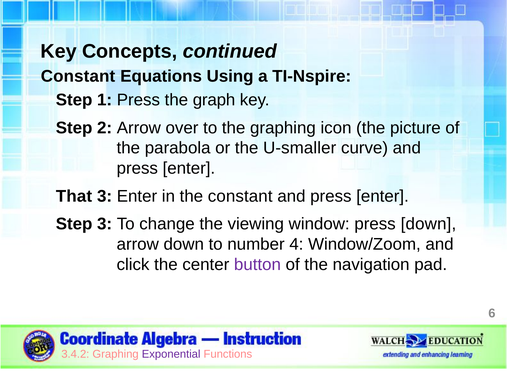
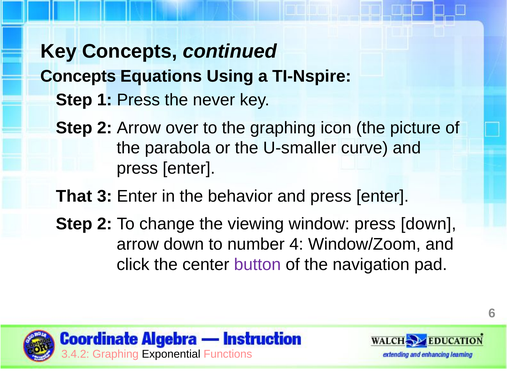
Constant: Constant -> Concepts (78, 76)
graph: graph -> never (214, 100)
the constant: constant -> behavior (240, 196)
3: 3 -> 2 (105, 224)
Exponential colour: purple -> black (171, 354)
